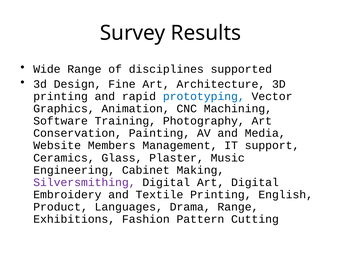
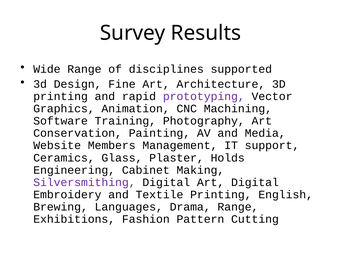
prototyping colour: blue -> purple (204, 96)
Music: Music -> Holds (228, 158)
Product: Product -> Brewing (61, 207)
